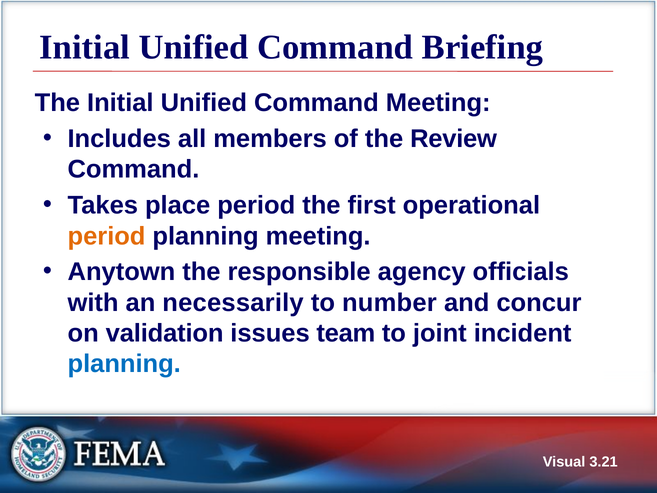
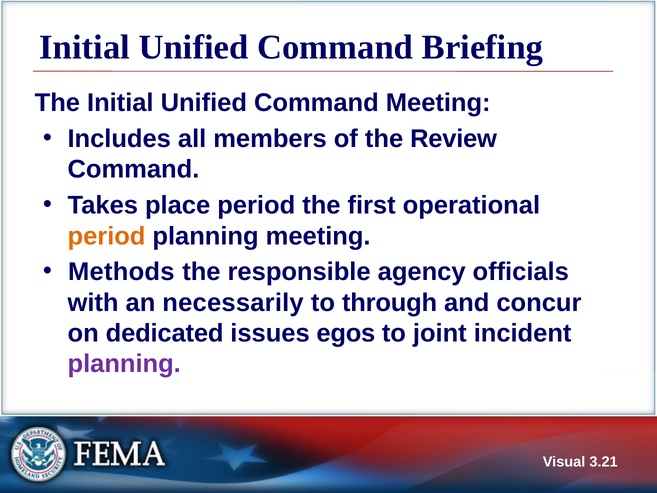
Anytown: Anytown -> Methods (121, 272)
number: number -> through (390, 302)
validation: validation -> dedicated (165, 333)
team: team -> egos (346, 333)
planning colour: blue -> purple (124, 364)
